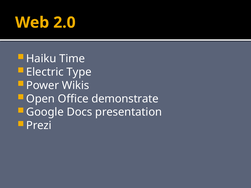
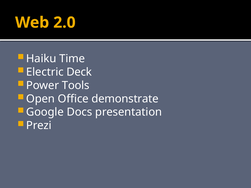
Type: Type -> Deck (79, 72)
Wikis: Wikis -> Tools (76, 85)
